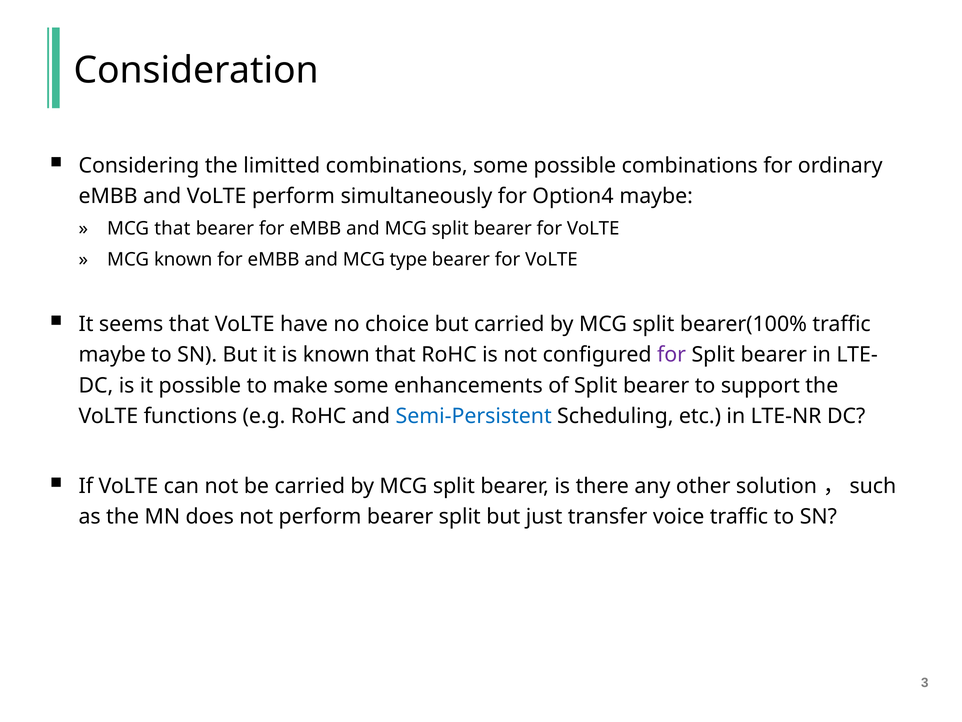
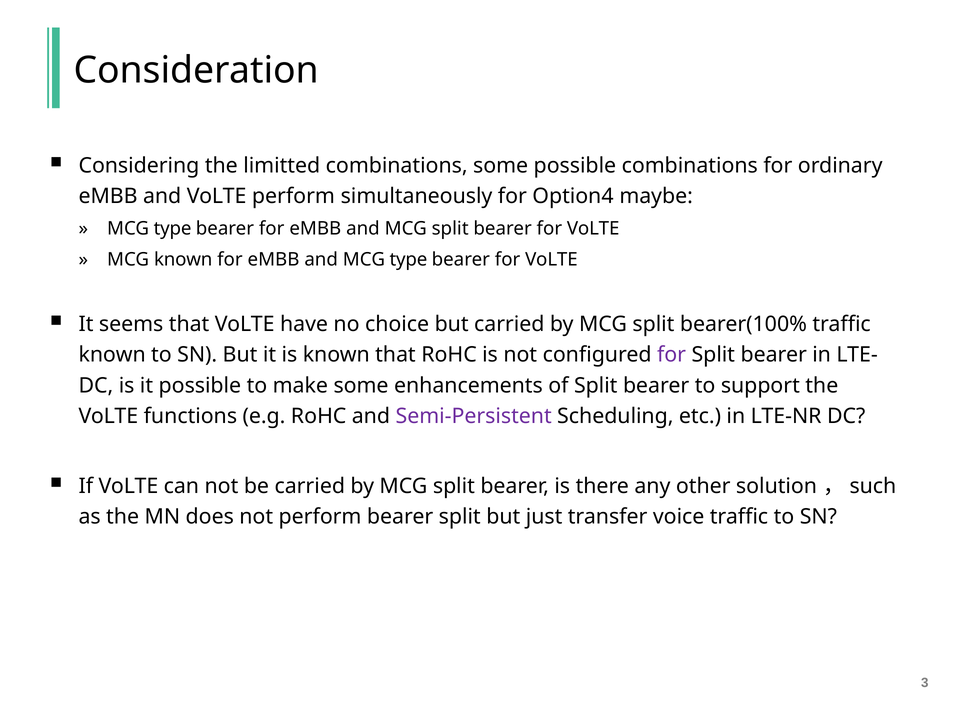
that: that -> type (173, 229)
maybe: maybe -> known (112, 355)
Semi-Persistent colour: blue -> purple (474, 416)
